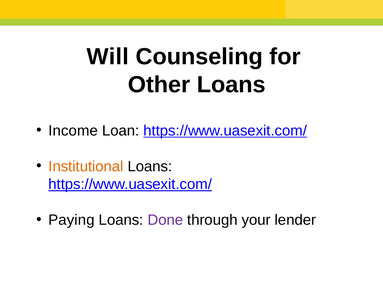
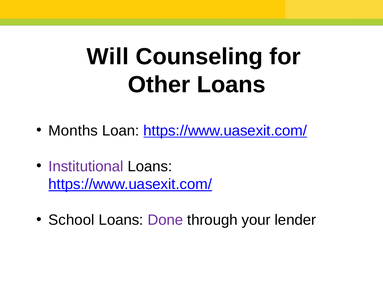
Income: Income -> Months (73, 131)
Institutional colour: orange -> purple (86, 167)
Paying: Paying -> School (71, 220)
